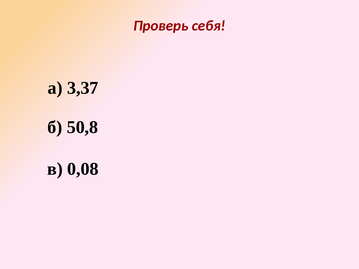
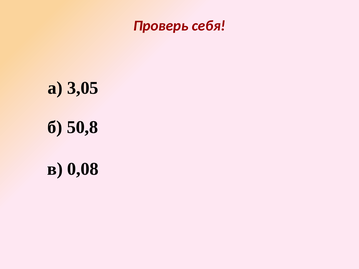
3,37: 3,37 -> 3,05 (83, 88)
